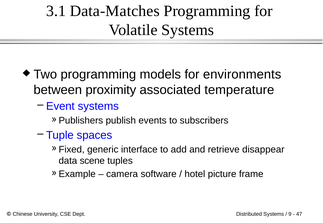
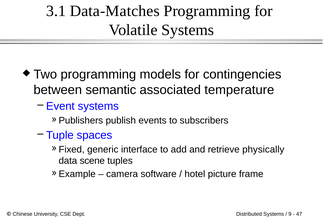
environments: environments -> contingencies (242, 75)
proximity: proximity -> semantic (111, 90)
disappear: disappear -> physically (263, 150)
